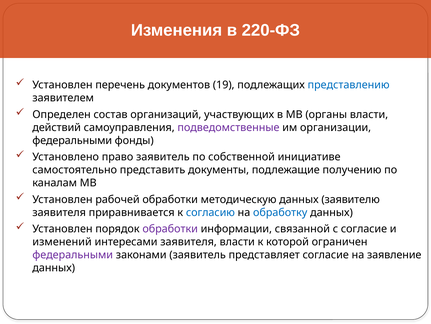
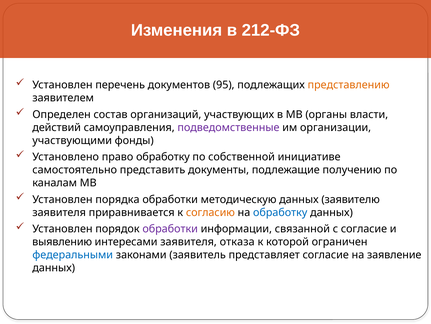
220-ФЗ: 220-ФЗ -> 212-ФЗ (271, 30)
19: 19 -> 95 (224, 85)
представлению colour: blue -> orange (349, 85)
федеральными: федеральными -> участвующими (72, 140)
право заявитель: заявитель -> обработку (163, 157)
рабочей: рабочей -> порядка (117, 199)
согласию colour: blue -> orange (210, 212)
изменений: изменений -> выявлению (62, 241)
заявителя власти: власти -> отказа (237, 241)
федеральными colour: purple -> blue (73, 254)
